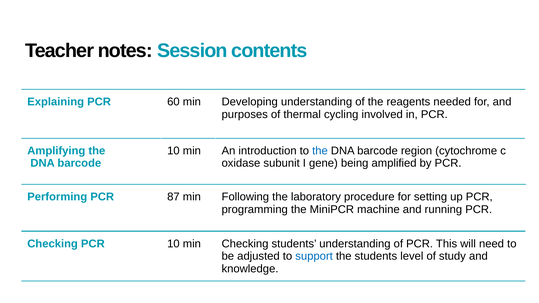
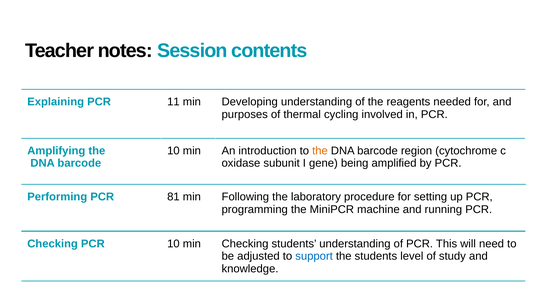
60: 60 -> 11 (173, 102)
the colour: blue -> orange (320, 151)
87: 87 -> 81 (173, 197)
